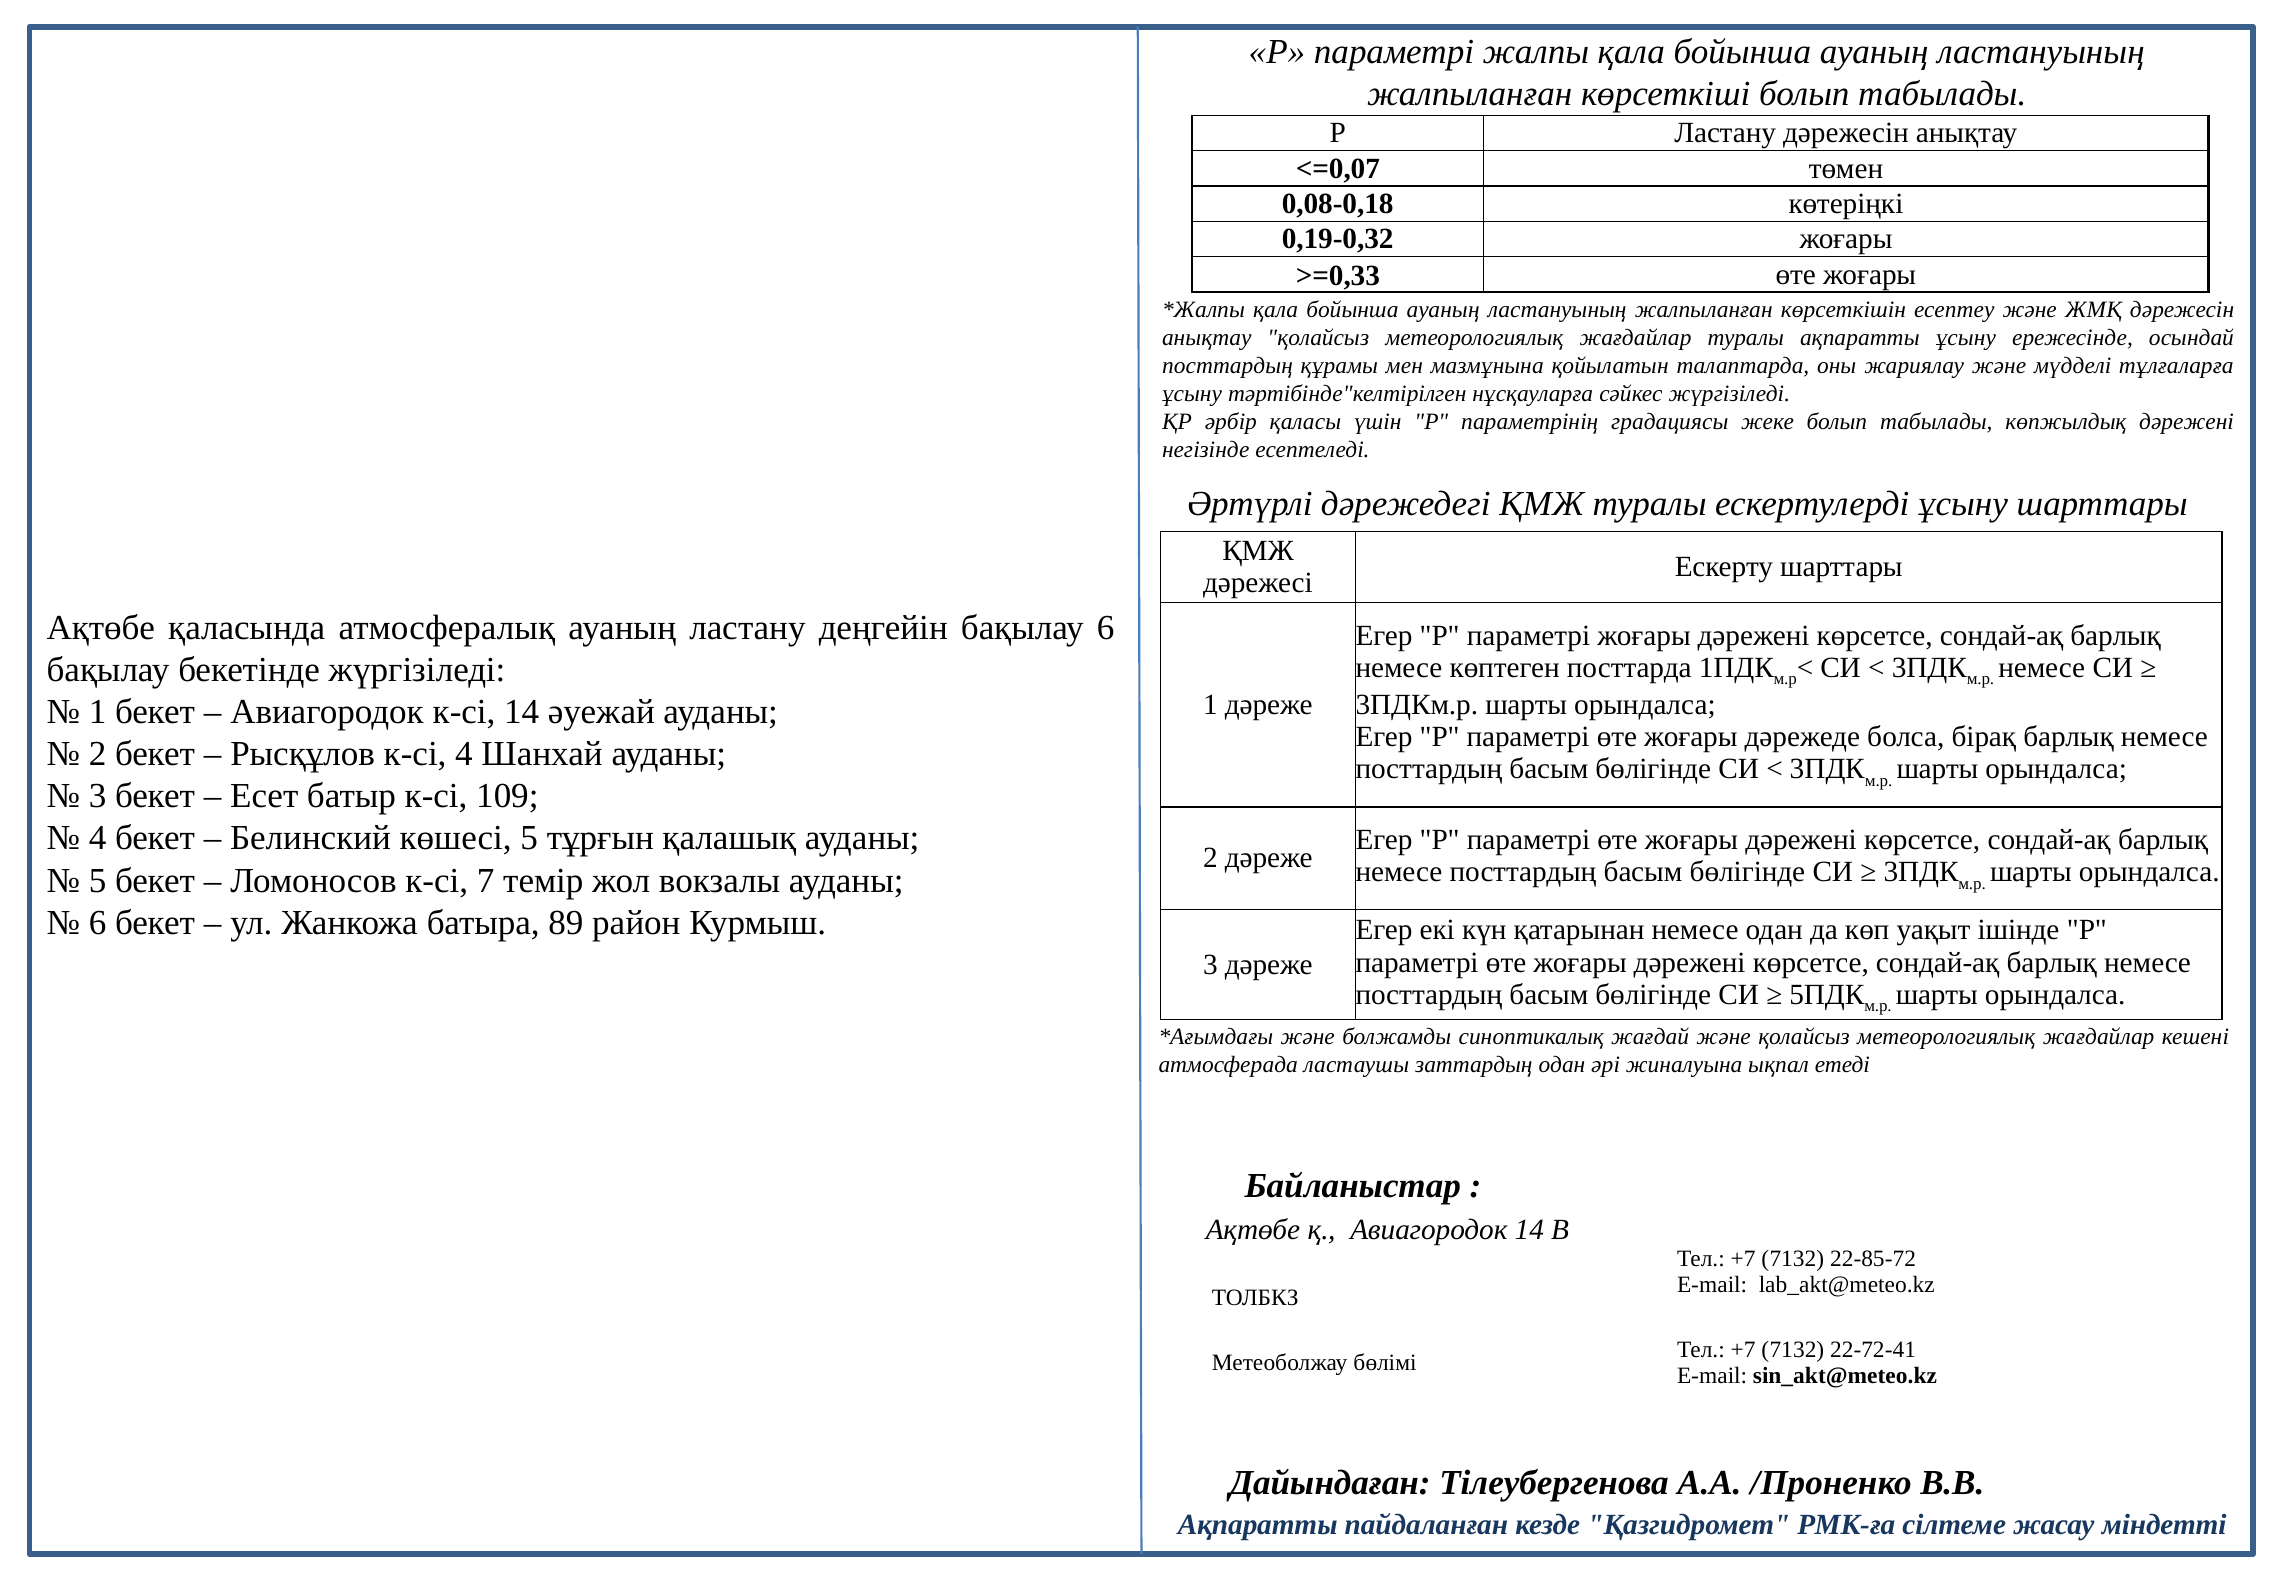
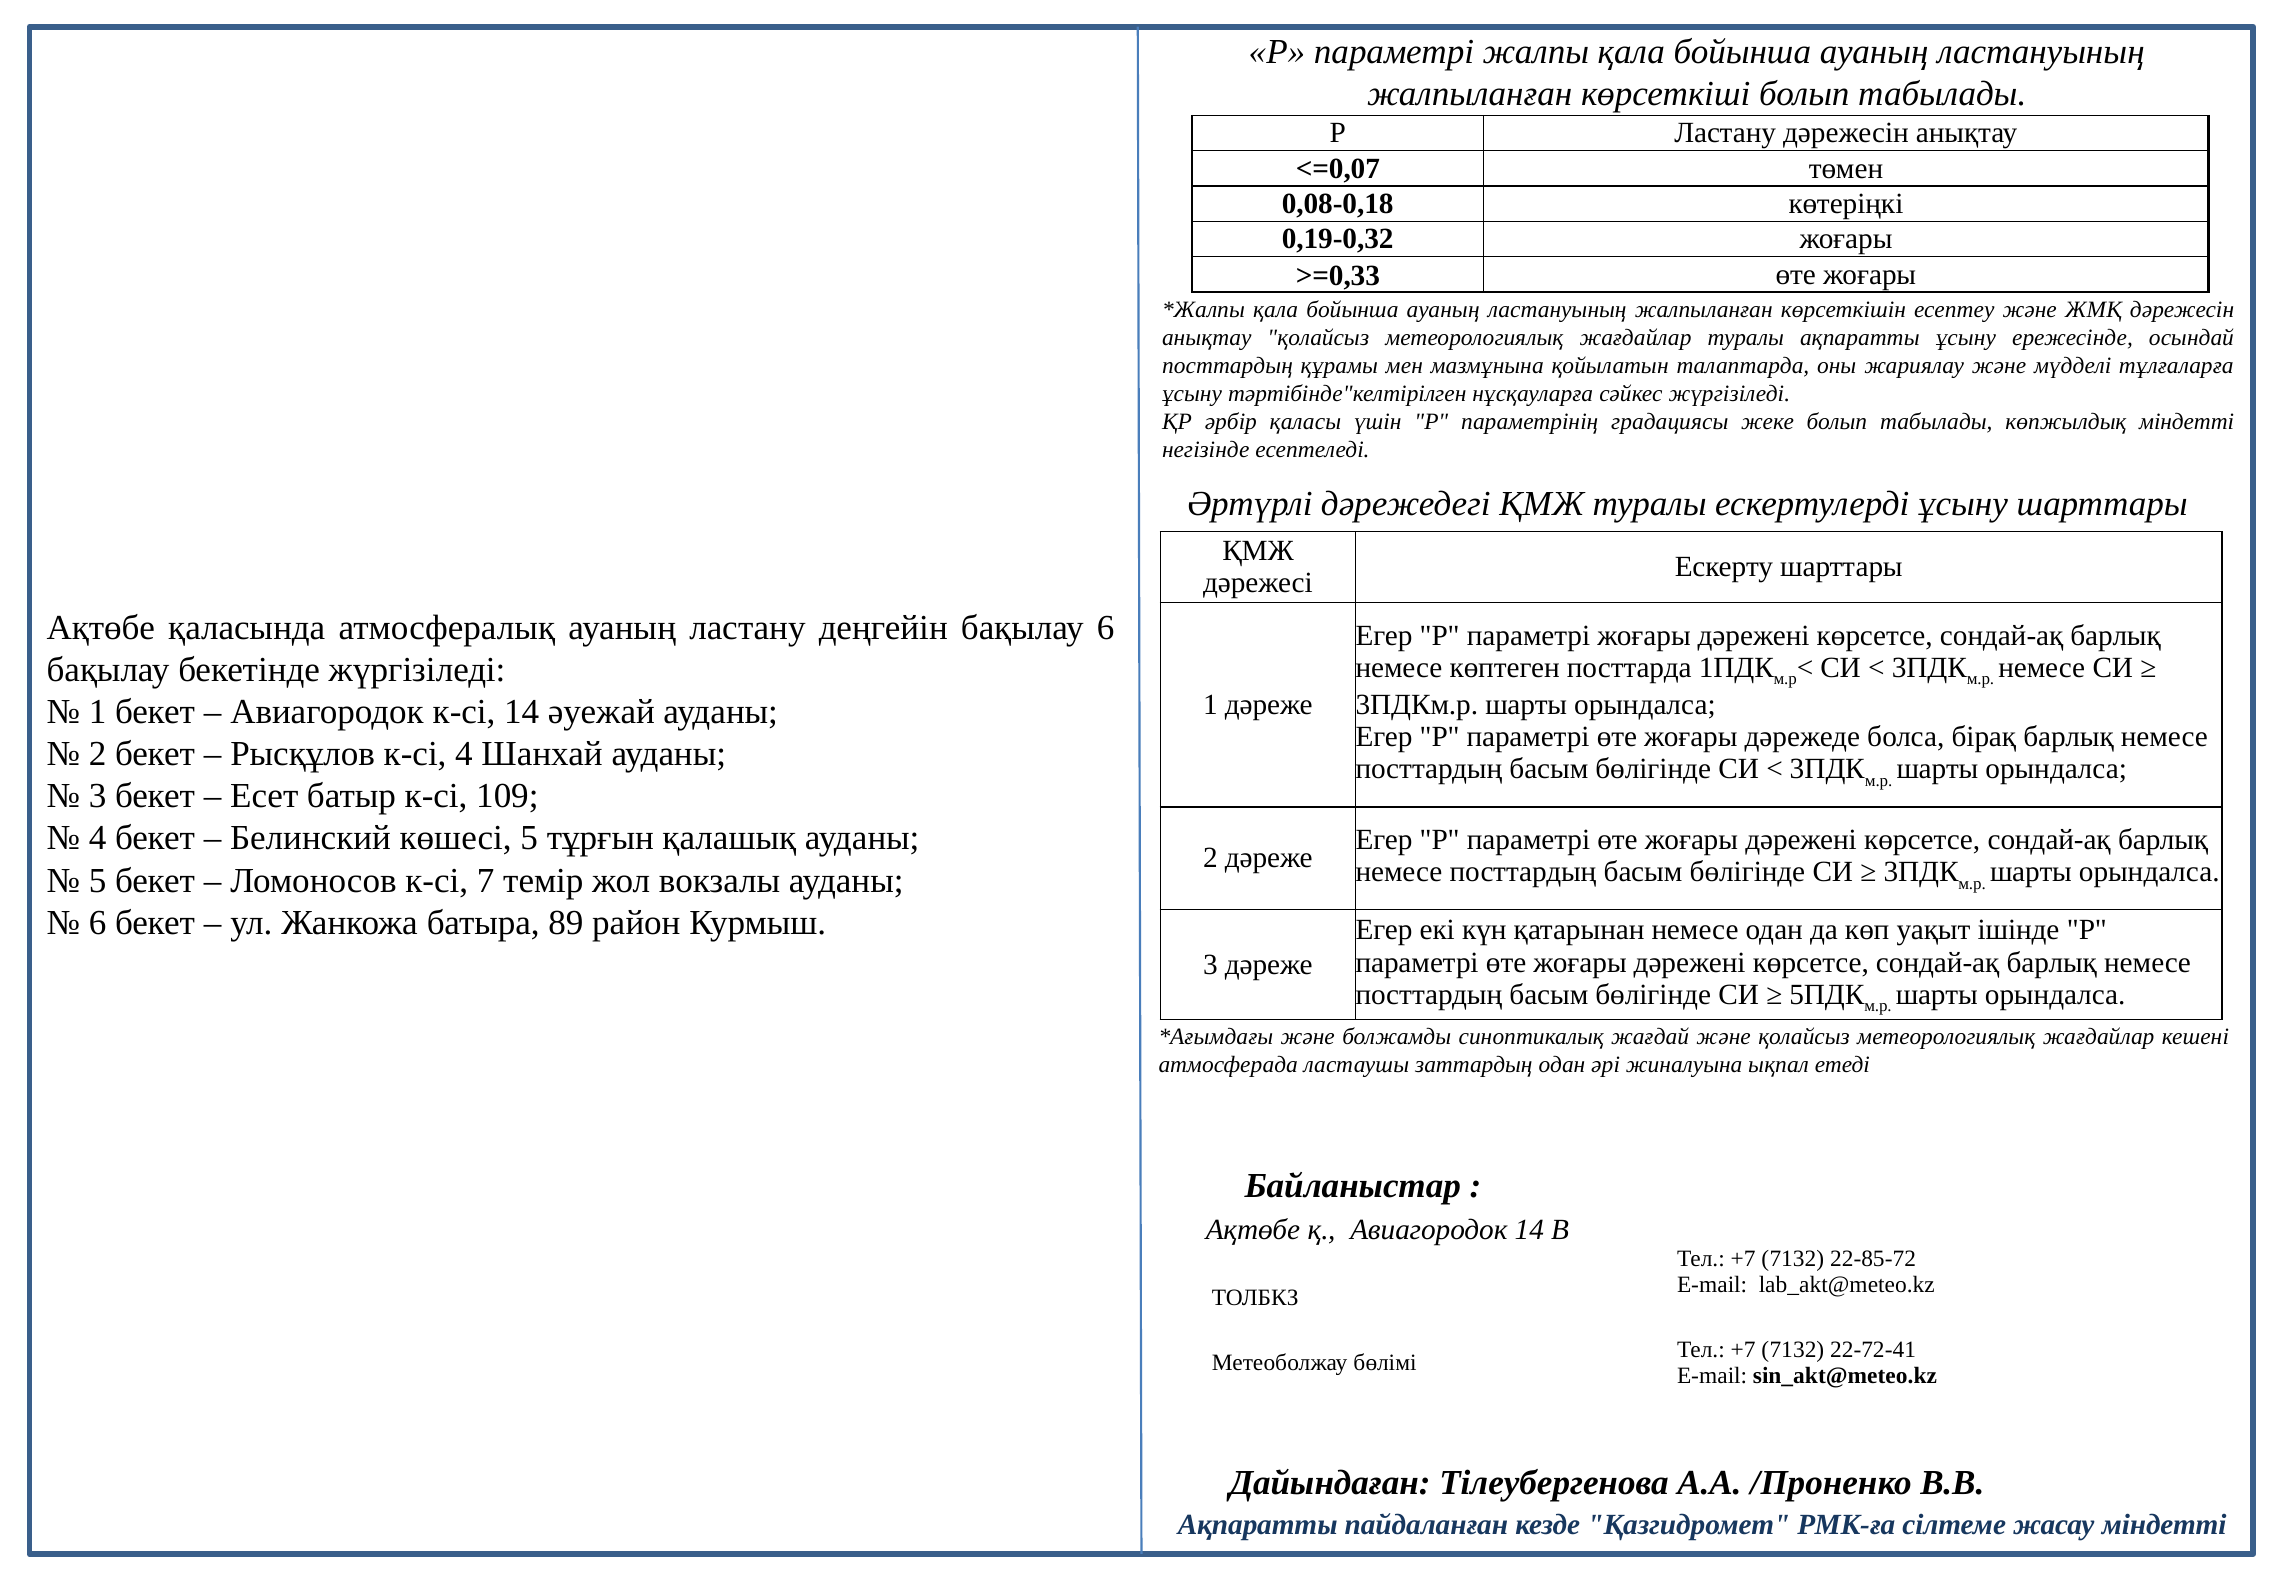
көпжылдық дәрежені: дәрежені -> міндетті (2187, 422)
